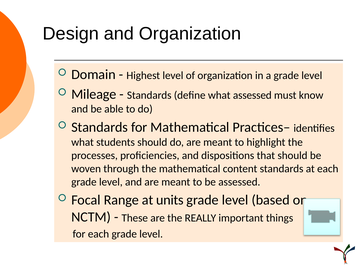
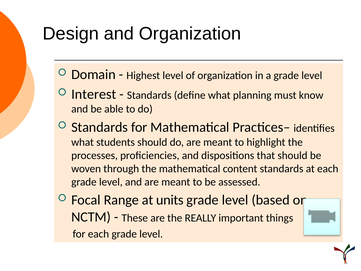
Mileage: Mileage -> Interest (94, 94)
what assessed: assessed -> planning (252, 95)
